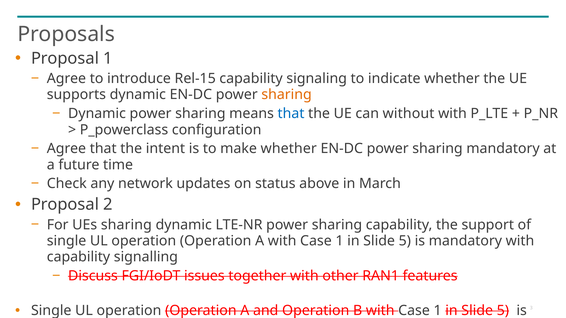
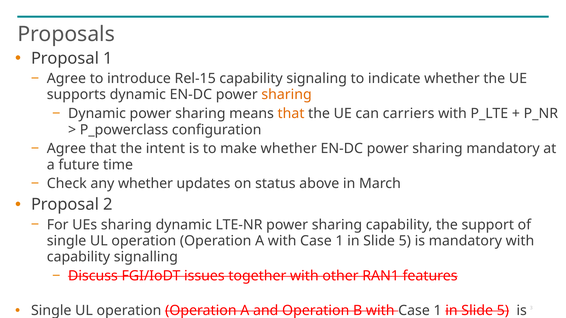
that colour: blue -> orange (291, 114)
without: without -> carriers (409, 114)
any network: network -> whether (145, 184)
